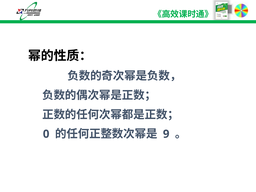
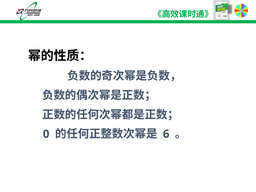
9: 9 -> 6 (166, 134)
